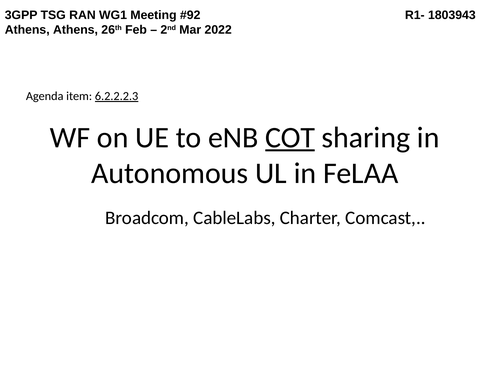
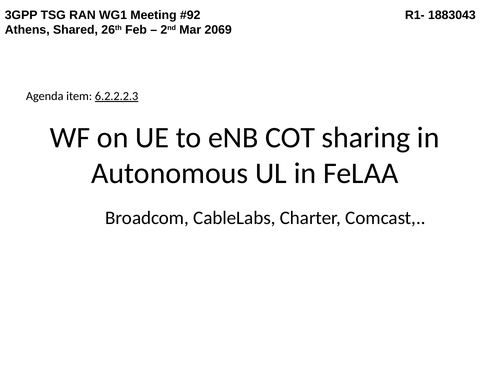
1803943: 1803943 -> 1883043 (452, 15)
Athens Athens: Athens -> Shared (75, 30)
2022: 2022 -> 2069 (218, 30)
COT underline: present -> none (290, 138)
